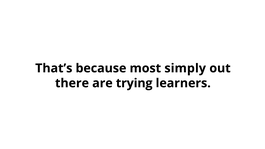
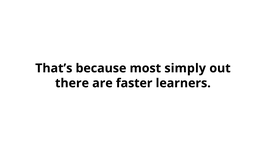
trying: trying -> faster (134, 83)
